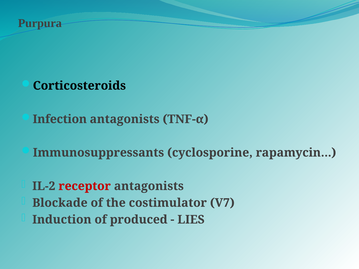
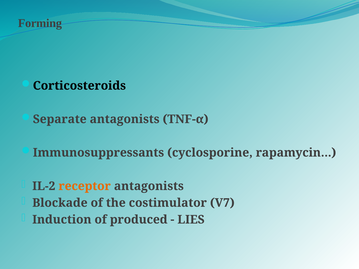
Purpura: Purpura -> Forming (40, 23)
Infection: Infection -> Separate (60, 119)
receptor colour: red -> orange (85, 186)
